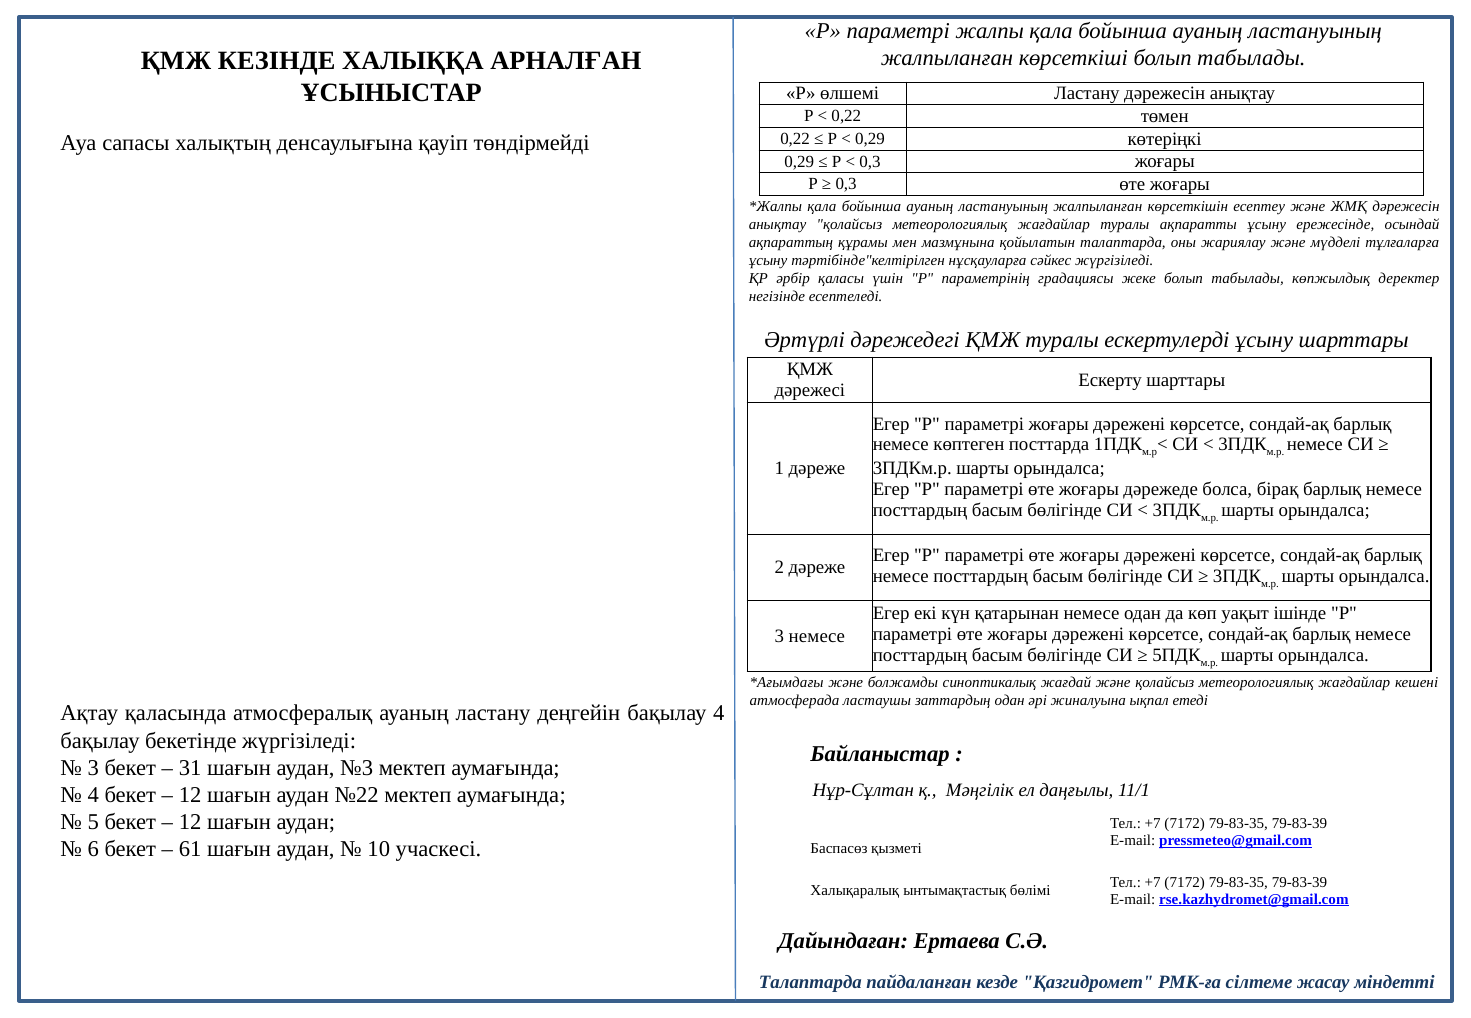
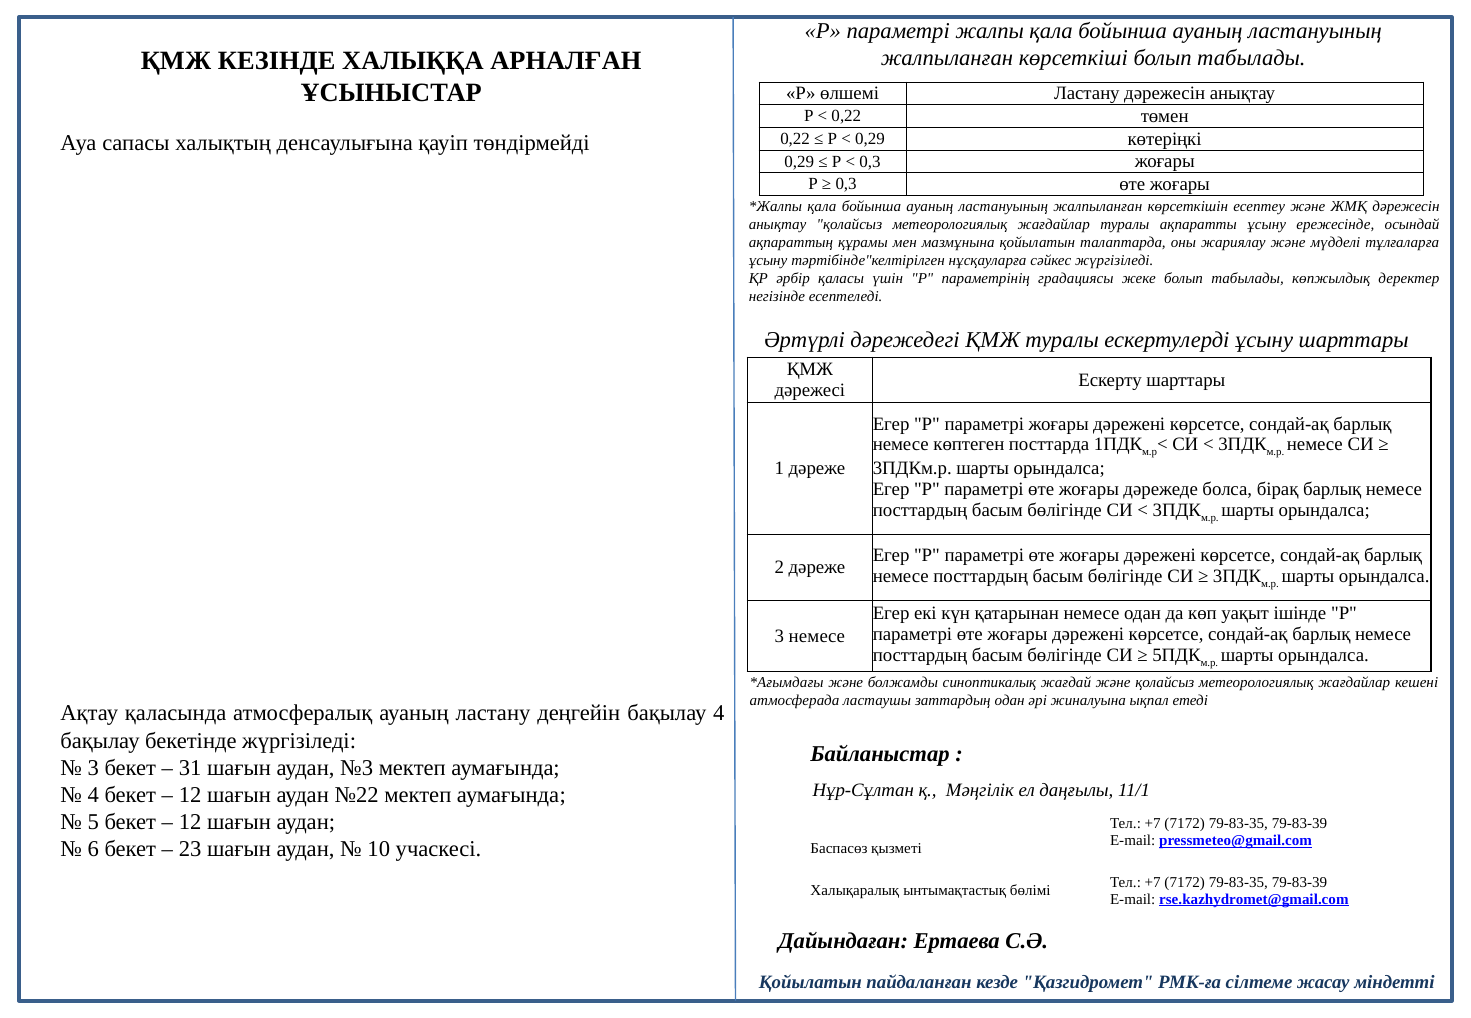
61: 61 -> 23 (190, 849)
Талаптарда: Талаптарда -> Қойылатын (810, 982)
